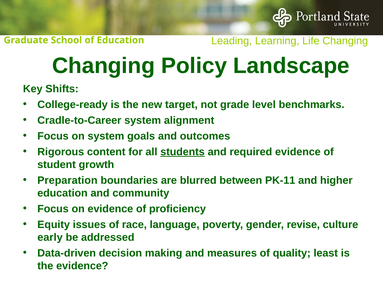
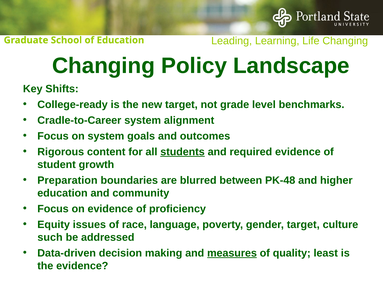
PK-11: PK-11 -> PK-48 (280, 180)
gender revise: revise -> target (303, 225)
early: early -> such (50, 237)
measures underline: none -> present (232, 253)
